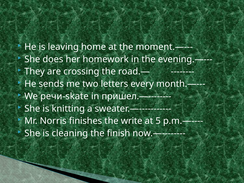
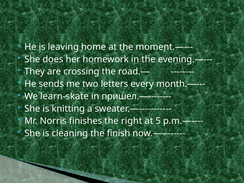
речи-skate: речи-skate -> learn-skate (64, 96)
write: write -> right (132, 121)
